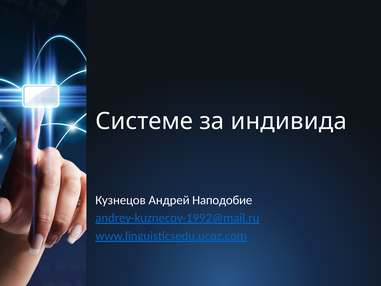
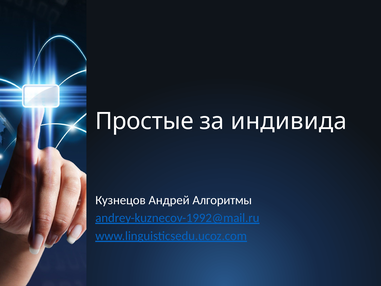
Системе: Системе -> Простые (144, 121)
Наподобие: Наподобие -> Алгоритмы (222, 200)
